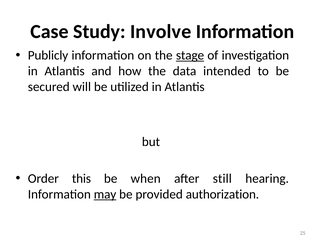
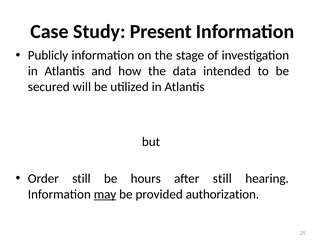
Involve: Involve -> Present (161, 31)
stage underline: present -> none (190, 55)
Order this: this -> still (81, 178)
when: when -> hours (146, 178)
